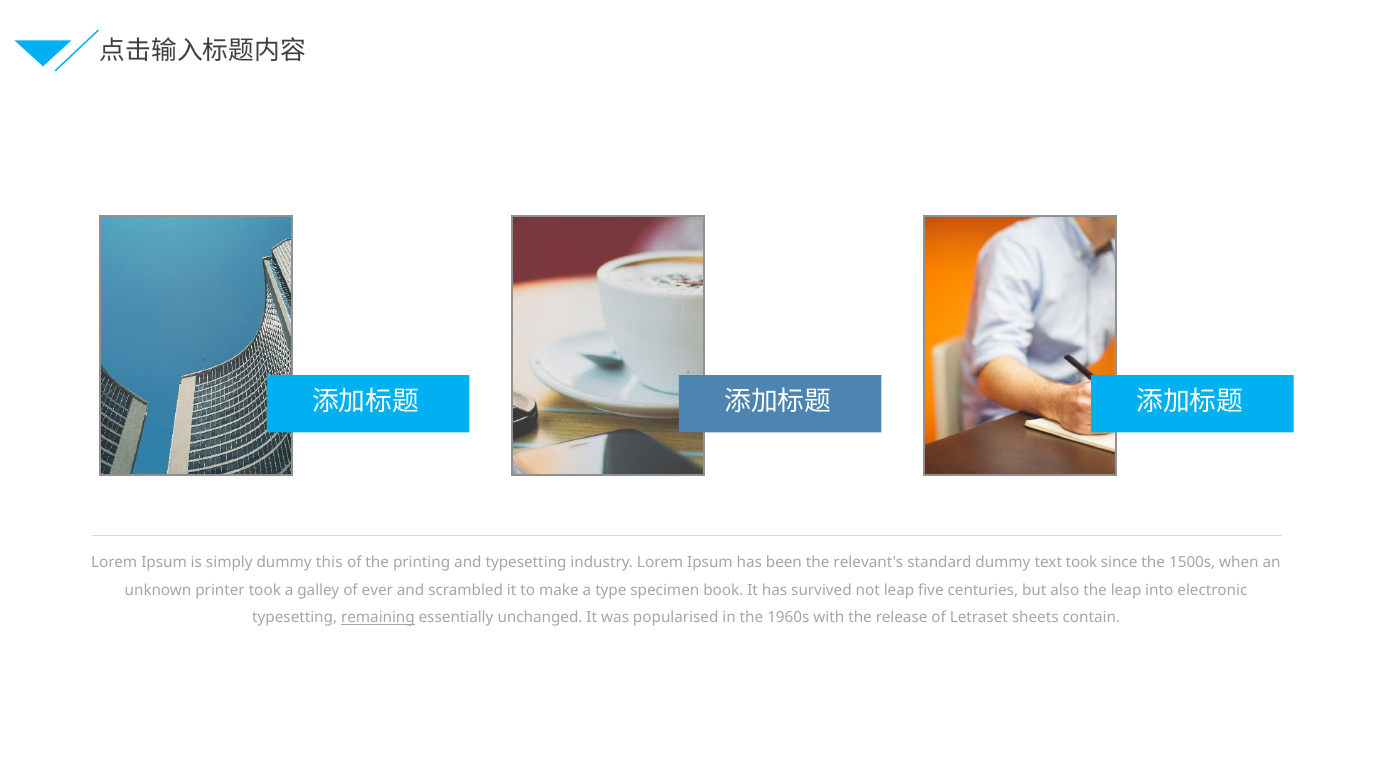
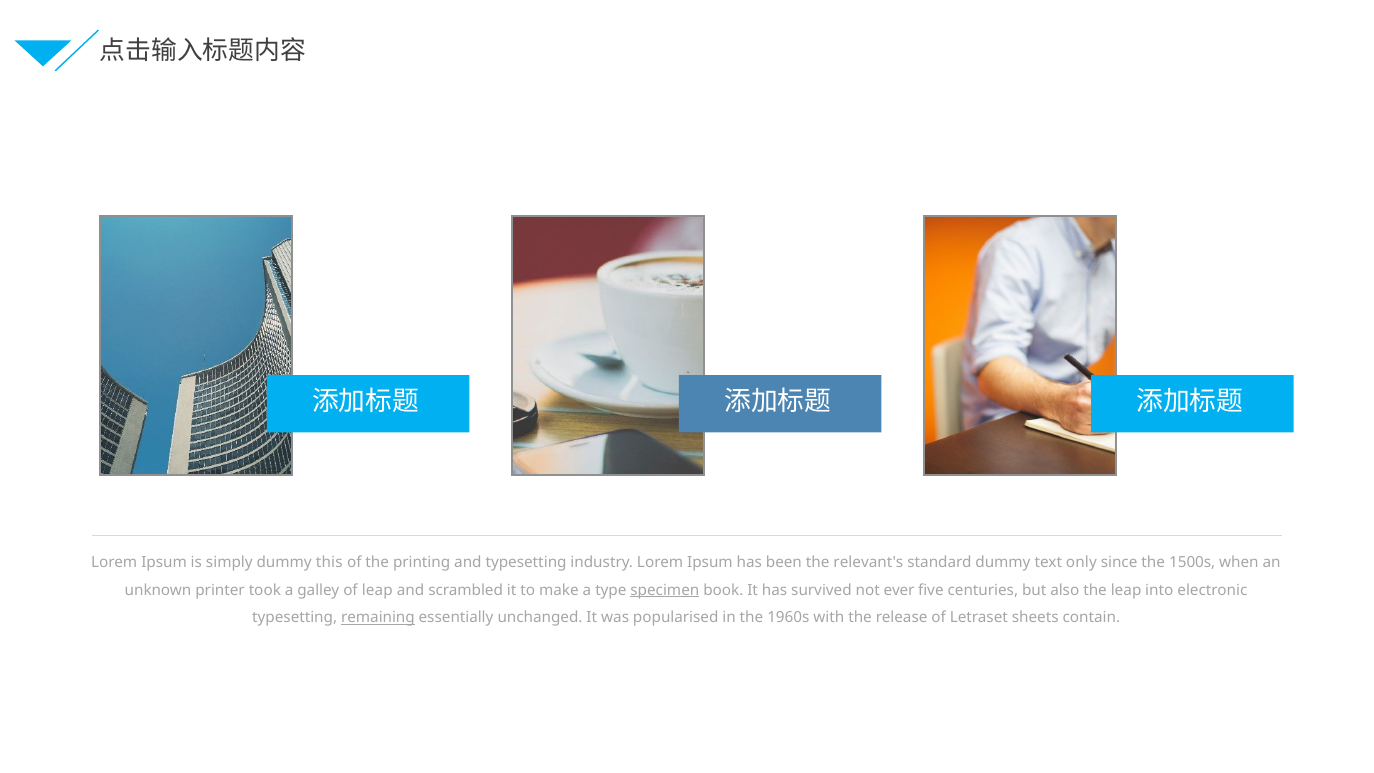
text took: took -> only (1081, 562)
of ever: ever -> leap (377, 590)
specimen underline: none -> present (665, 590)
not leap: leap -> ever (899, 590)
